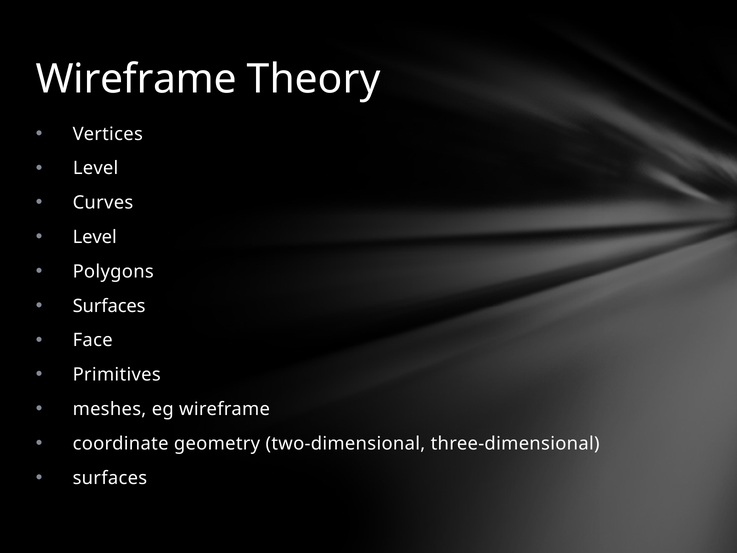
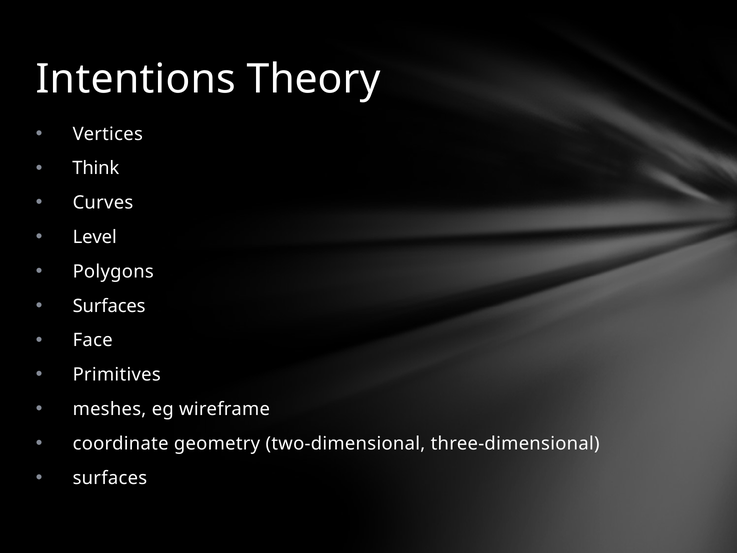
Wireframe: Wireframe -> Intentions (136, 79)
Level: Level -> Think (96, 168)
